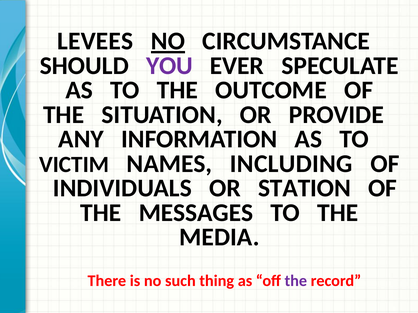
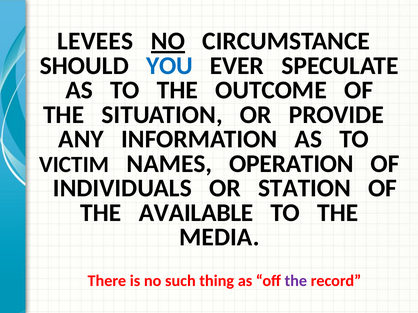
YOU colour: purple -> blue (169, 66)
INCLUDING: INCLUDING -> OPERATION (291, 164)
MESSAGES: MESSAGES -> AVAILABLE (196, 213)
